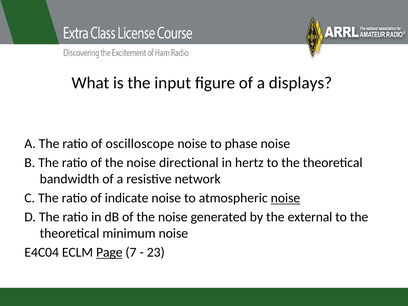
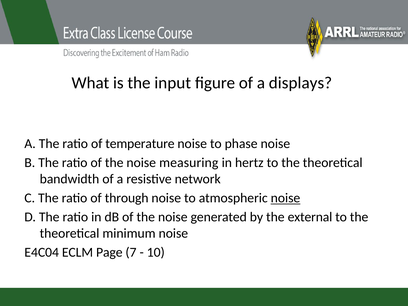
oscilloscope: oscilloscope -> temperature (140, 144)
directional: directional -> measuring (189, 163)
indicate: indicate -> through (127, 198)
Page underline: present -> none (109, 253)
23: 23 -> 10 (156, 253)
